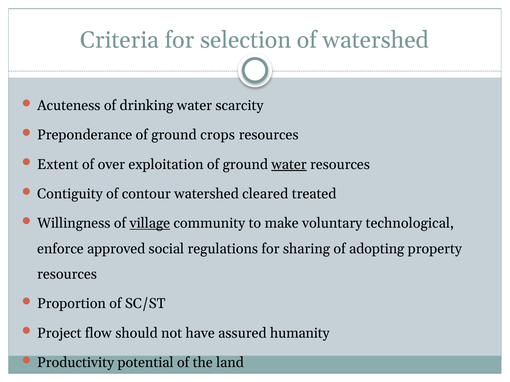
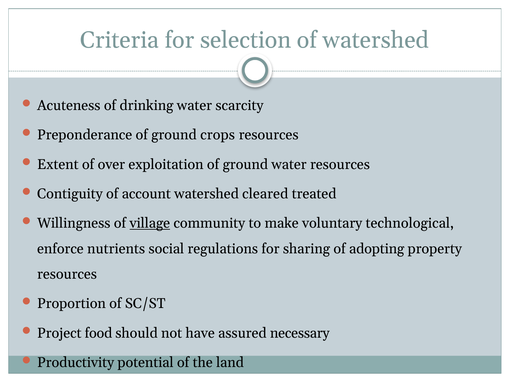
water underline: present -> none (289, 165)
contour: contour -> account (146, 194)
approved: approved -> nutrients (116, 249)
flow: flow -> food (98, 334)
humanity: humanity -> necessary (300, 334)
